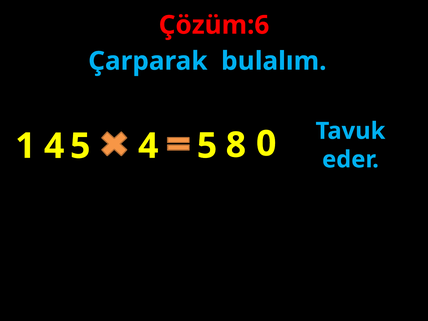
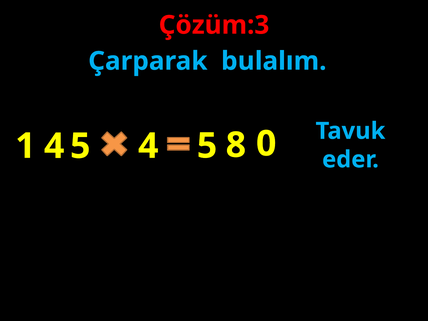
Çözüm:6: Çözüm:6 -> Çözüm:3 (214, 25)
